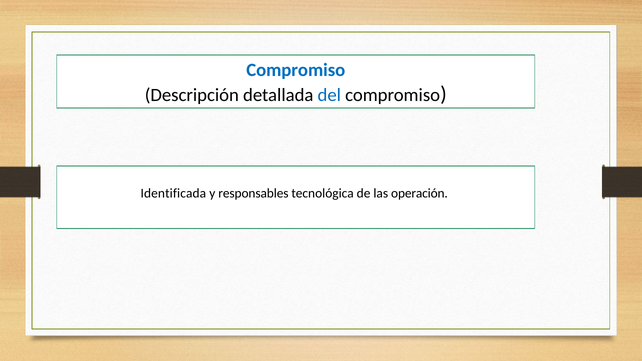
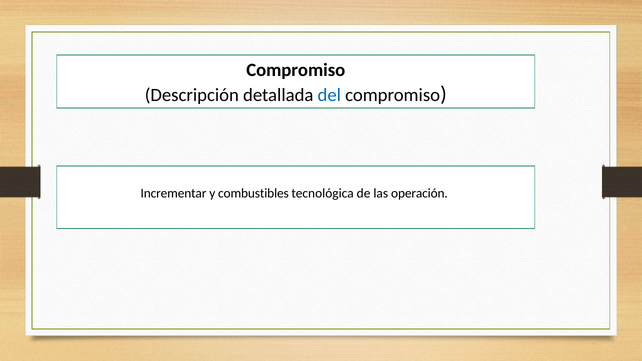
Compromiso colour: blue -> black (296, 70)
Identificada: Identificada -> Incrementar (173, 194)
responsables: responsables -> combustibles (253, 194)
